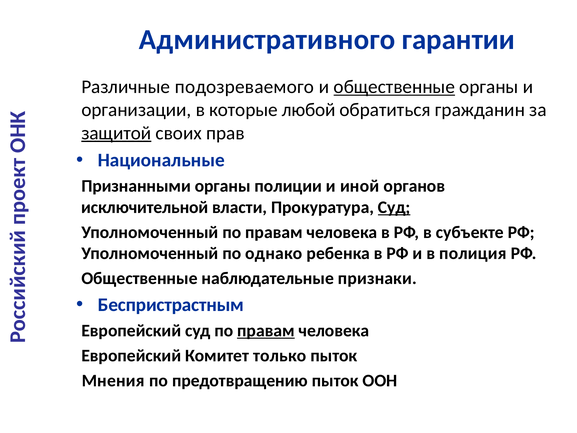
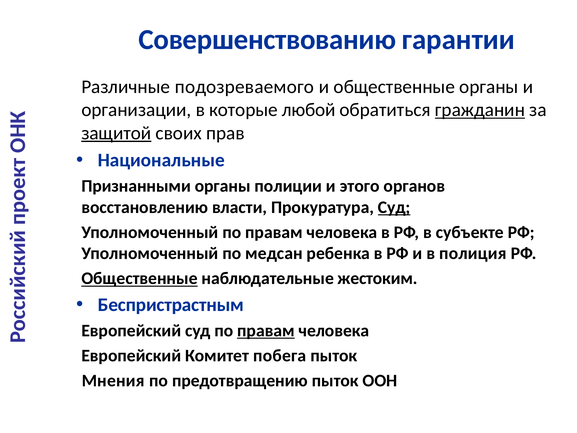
Административного: Административного -> Совершенствованию (267, 40)
общественные underline: present -> none (394, 87)
гражданин underline: none -> present (480, 110)
иной: иной -> этого (360, 186)
исключительной: исключительной -> восстановлению (145, 207)
однако: однако -> медсан (274, 253)
Общественные underline: none -> present (139, 278)
признаки: признаки -> жестоким (378, 278)
только: только -> побега (280, 356)
